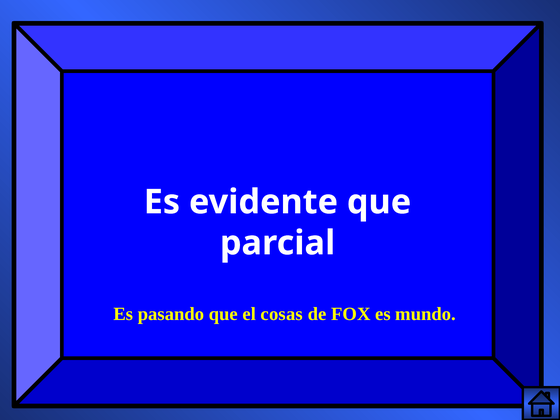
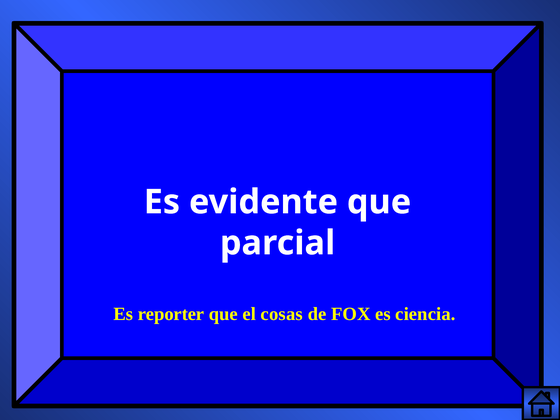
pasando: pasando -> reporter (171, 314)
mundo: mundo -> ciencia (425, 314)
